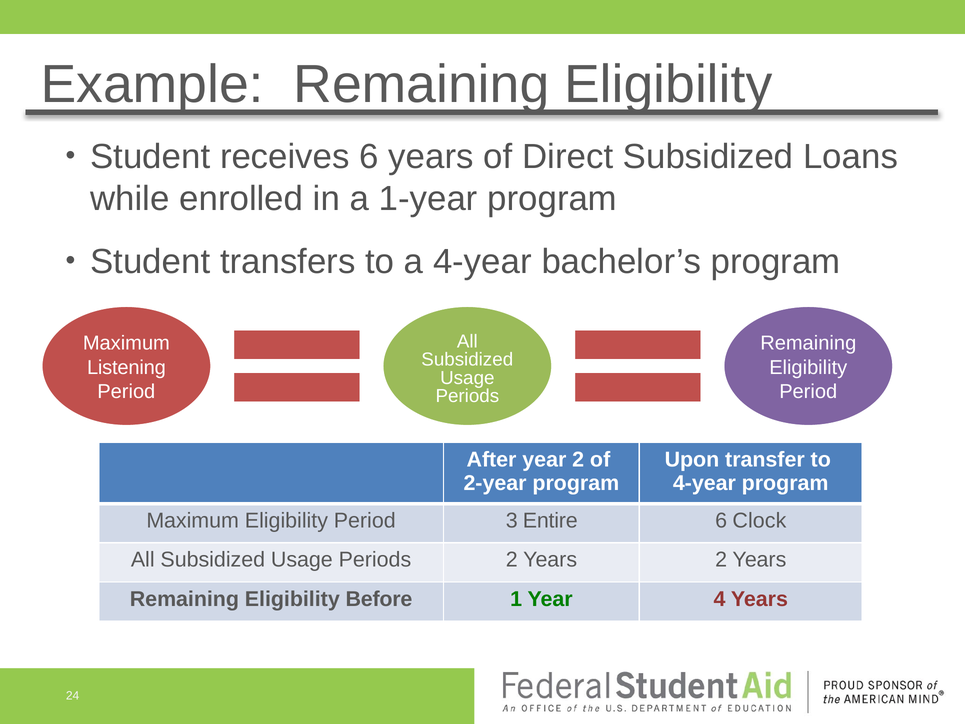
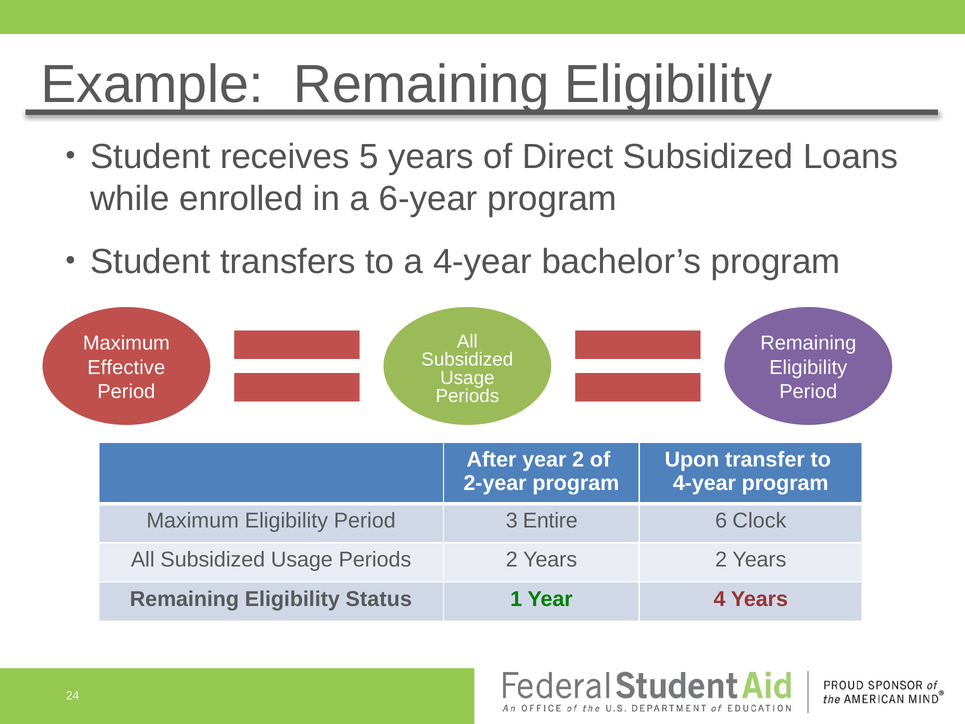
receives 6: 6 -> 5 (369, 157)
1-year: 1-year -> 6-year (428, 199)
Listening: Listening -> Effective (126, 367)
Before: Before -> Status (379, 599)
